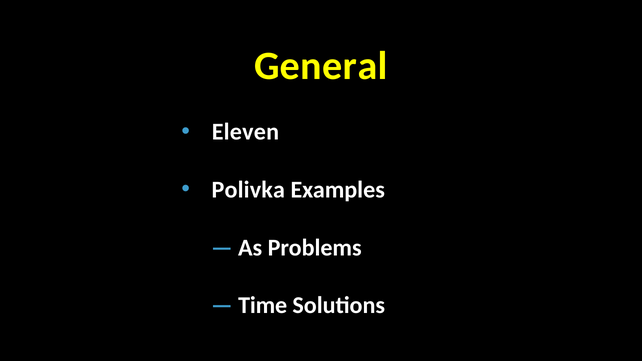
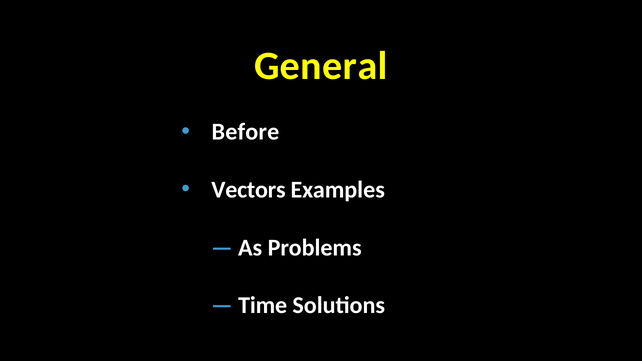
Eleven: Eleven -> Before (245, 132)
Polivka: Polivka -> Vectors (248, 190)
